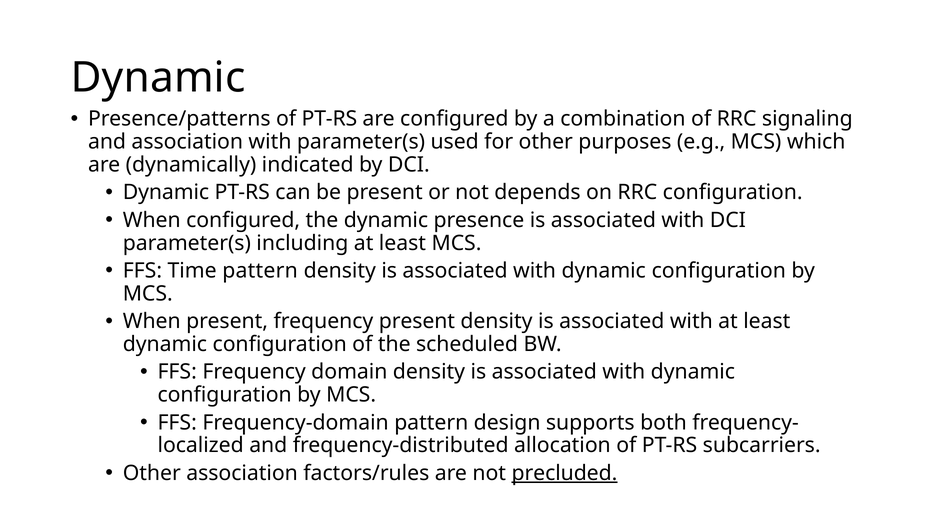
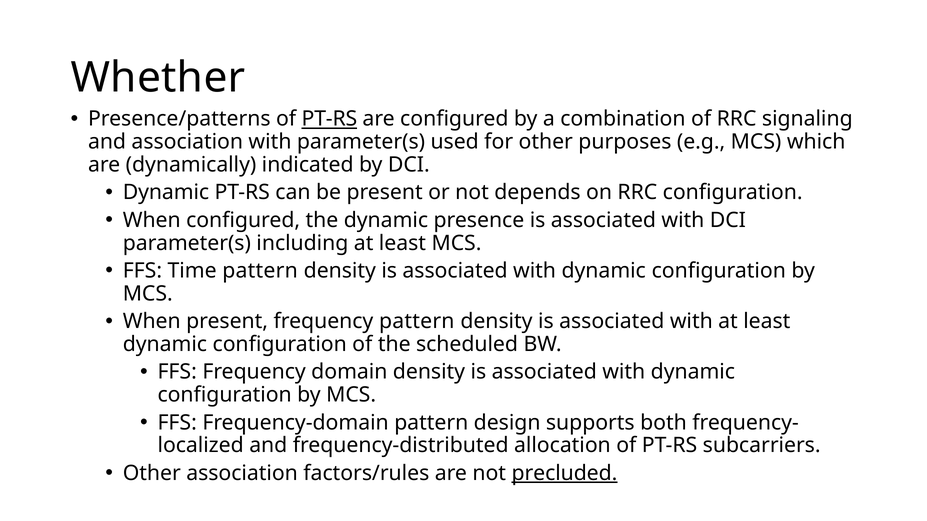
Dynamic: Dynamic -> Whether (158, 78)
PT-RS underline: none -> present (329, 119)
frequency present: present -> pattern (417, 322)
